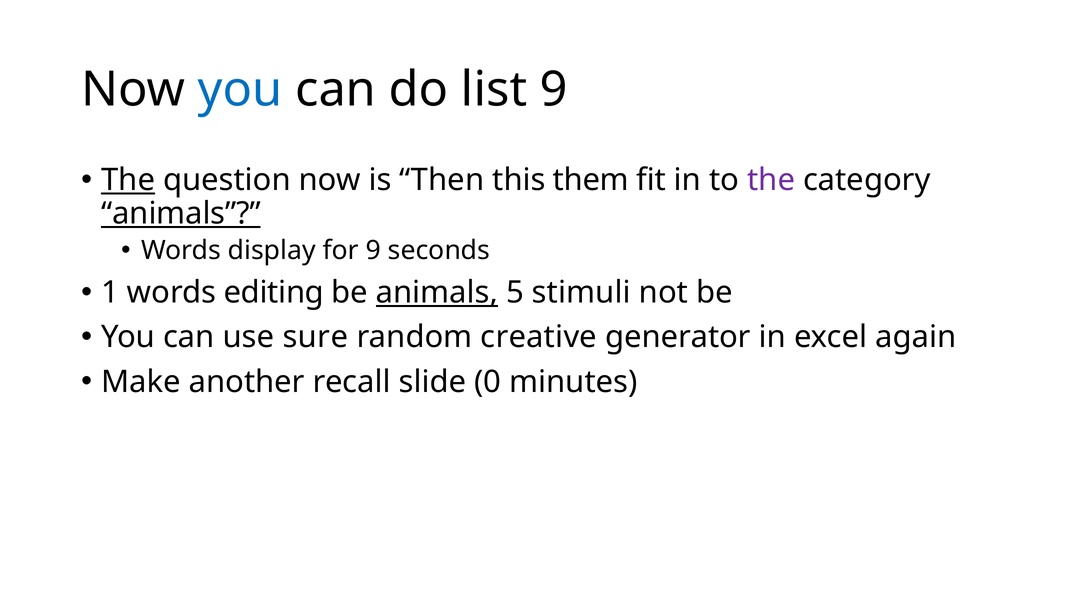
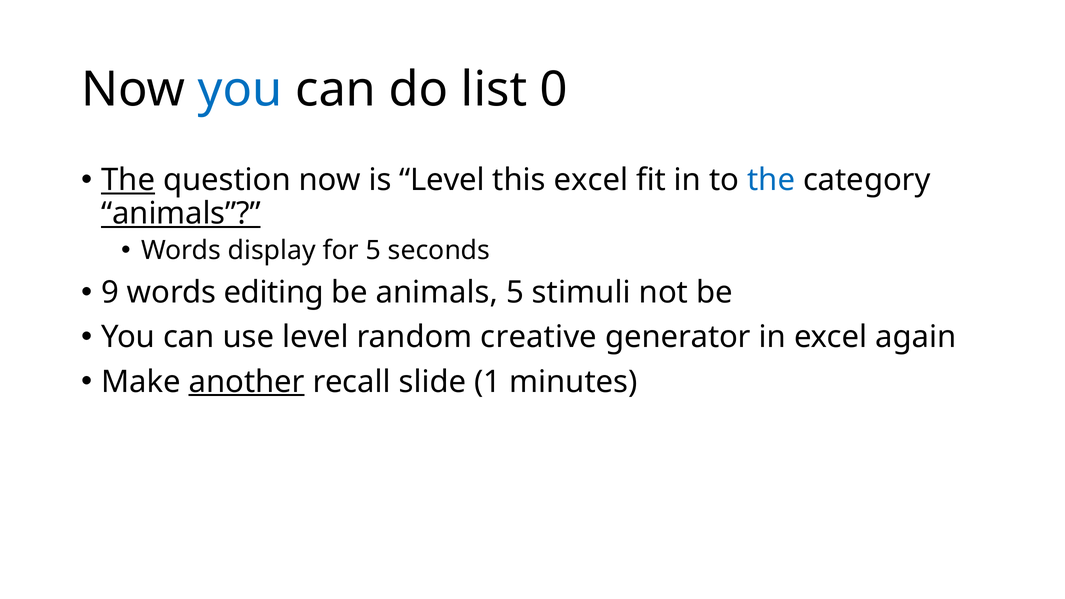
list 9: 9 -> 0 (554, 89)
is Then: Then -> Level (442, 180)
this them: them -> excel (591, 180)
the colour: purple -> blue (771, 180)
for 9: 9 -> 5 (373, 250)
1: 1 -> 9 (110, 293)
animals underline: present -> none (437, 293)
use sure: sure -> level (316, 337)
another underline: none -> present (247, 382)
0: 0 -> 1 (488, 382)
